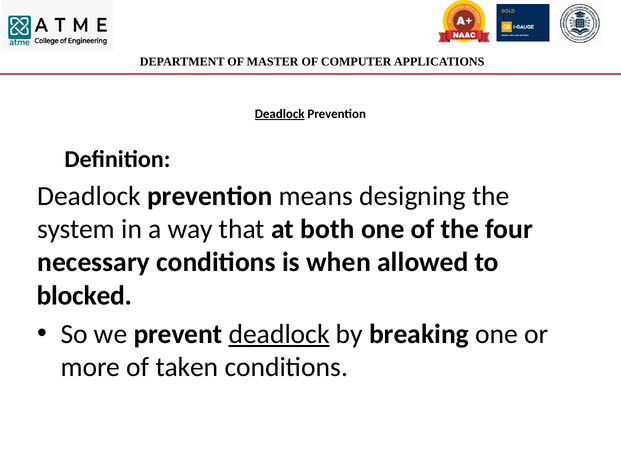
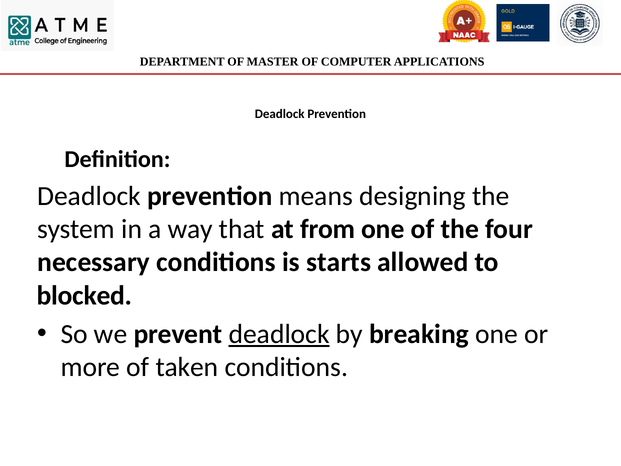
Deadlock underline: present -> none (280, 114)
both: both -> from (328, 229)
when: when -> starts (339, 262)
